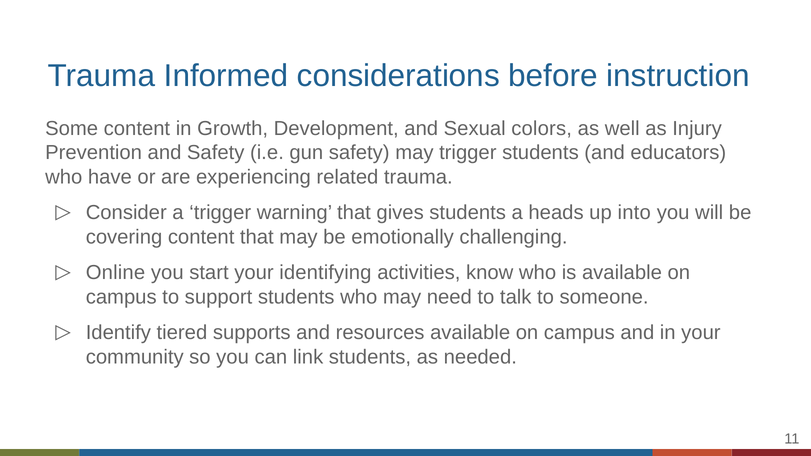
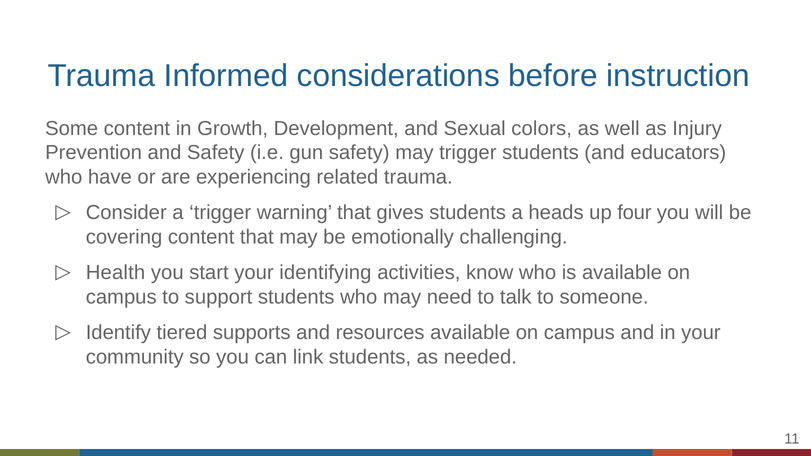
into: into -> four (634, 213)
Online: Online -> Health (115, 273)
